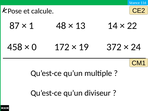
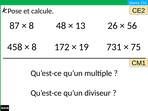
1: 1 -> 8 (31, 26)
14: 14 -> 26 (113, 26)
22: 22 -> 56 (132, 26)
0: 0 -> 8 (34, 47)
372: 372 -> 731 (114, 47)
24: 24 -> 75 (136, 47)
